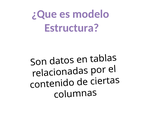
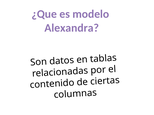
Estructura: Estructura -> Alexandra (72, 28)
